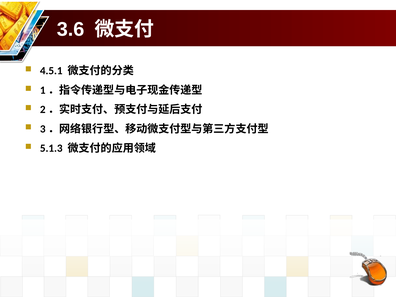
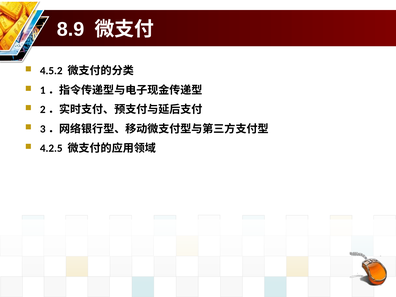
3.6: 3.6 -> 8.9 (71, 29)
4.5.1: 4.5.1 -> 4.5.2 (51, 71)
5.1.3: 5.1.3 -> 4.2.5 (51, 148)
